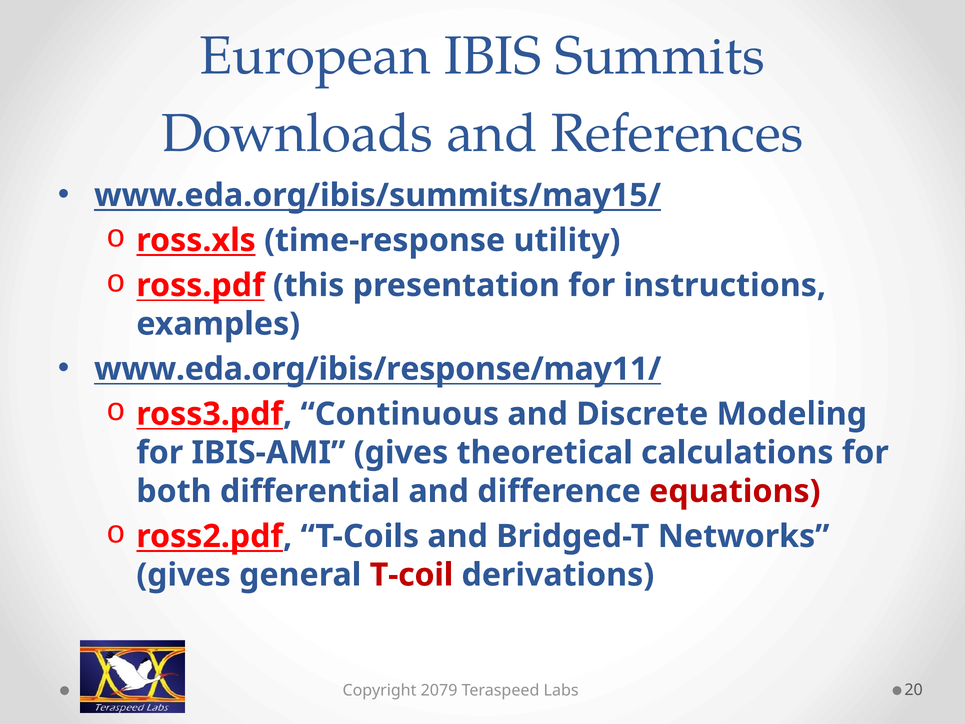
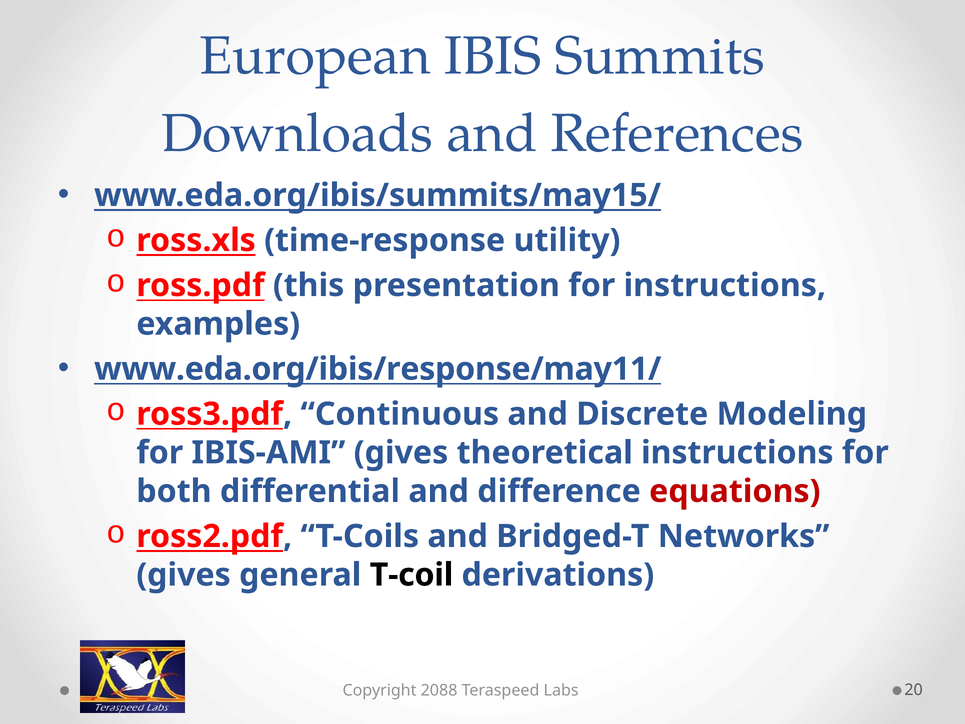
theoretical calculations: calculations -> instructions (737, 453)
T-coil colour: red -> black (412, 575)
2079: 2079 -> 2088 (439, 690)
